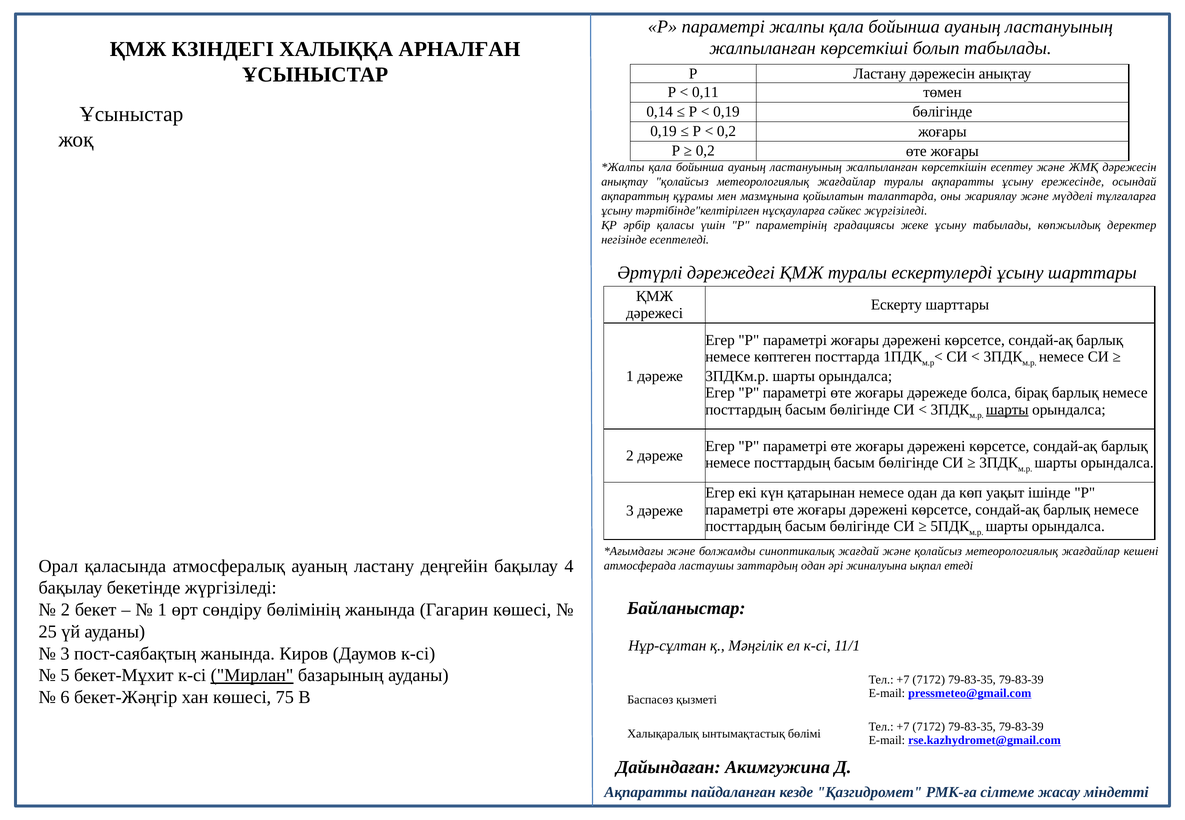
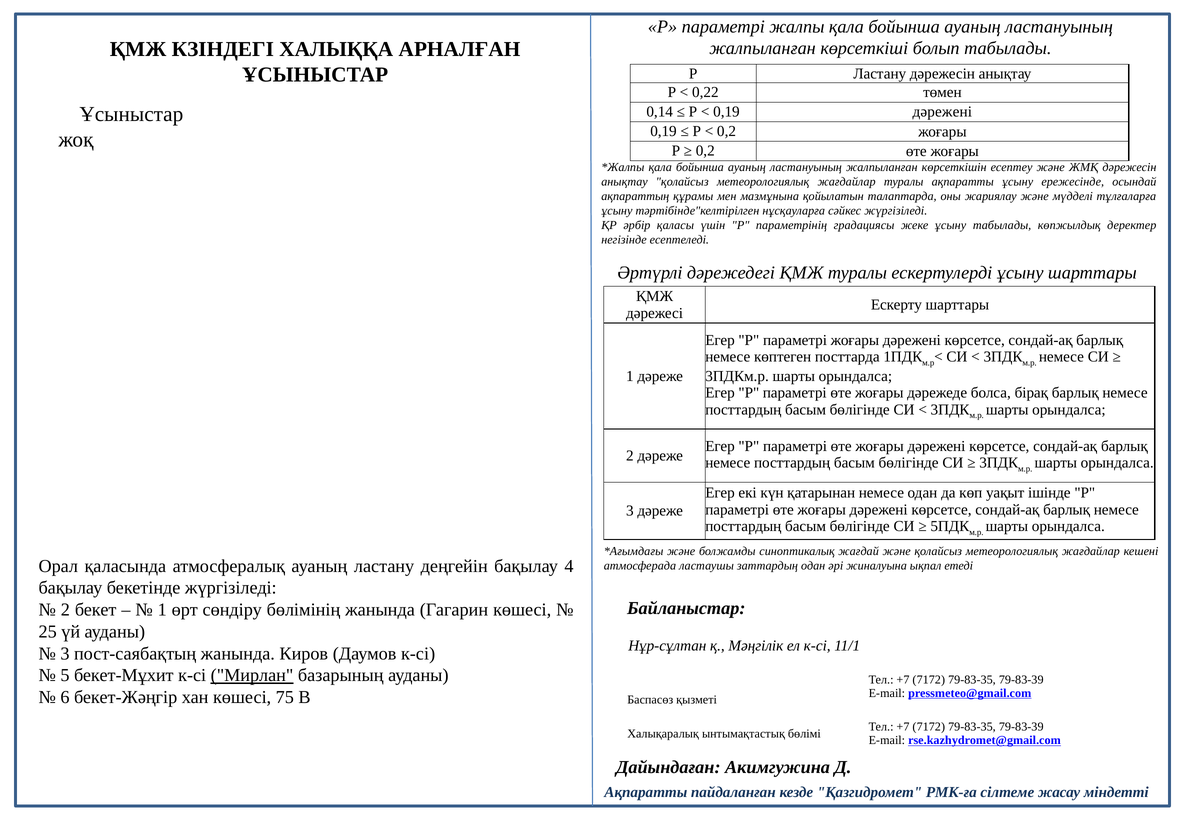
0,11: 0,11 -> 0,22 (705, 92)
0,19 бөлігінде: бөлігінде -> дәрежені (942, 112)
шарты underline: present -> none (1007, 410)
